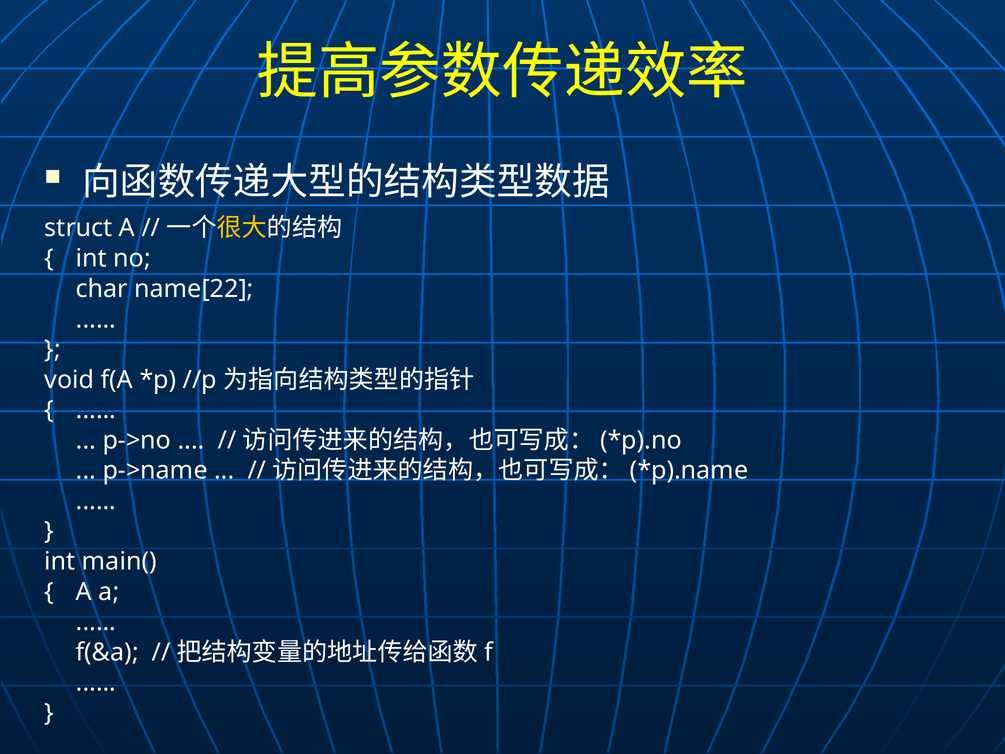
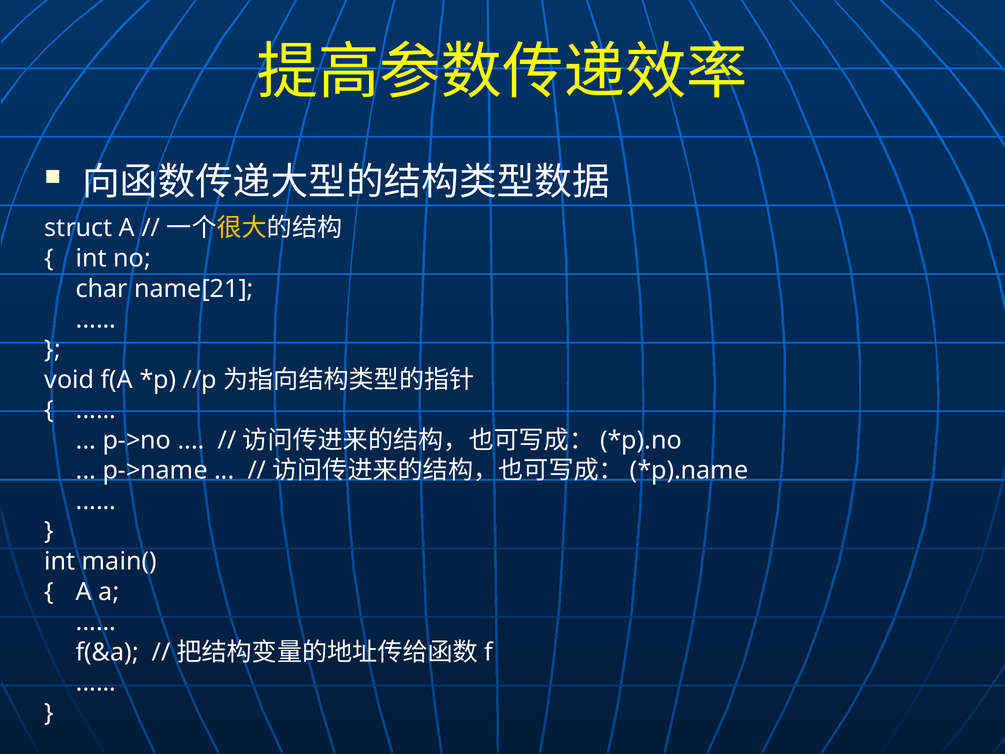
name[22: name[22 -> name[21 (194, 289)
